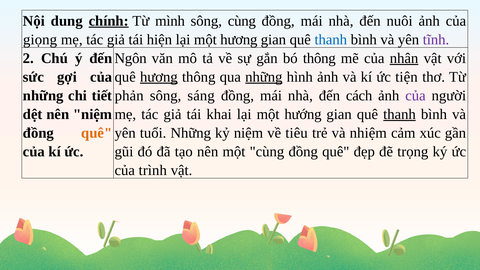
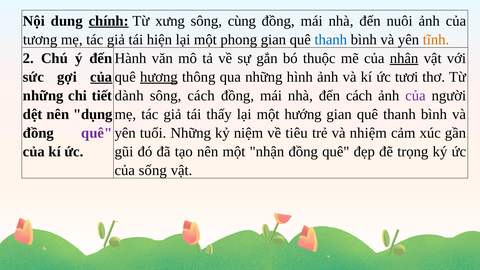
mình: mình -> xưng (170, 21)
giọng: giọng -> tương (40, 40)
một hương: hương -> phong (239, 40)
tĩnh colour: purple -> orange (436, 40)
Ngôn: Ngôn -> Hành (130, 58)
bó thông: thông -> thuộc (319, 58)
của underline: none -> present (101, 77)
những underline: present -> none (264, 77)
tiện: tiện -> tươi (407, 77)
phản: phản -> dành (129, 96)
sông sáng: sáng -> cách (201, 96)
nên niệm: niệm -> dụng (93, 114)
khai: khai -> thấy (219, 114)
thanh underline: present -> none (399, 114)
quê colour: orange -> purple (97, 133)
một cùng: cùng -> nhận (267, 152)
trình: trình -> sống (153, 170)
